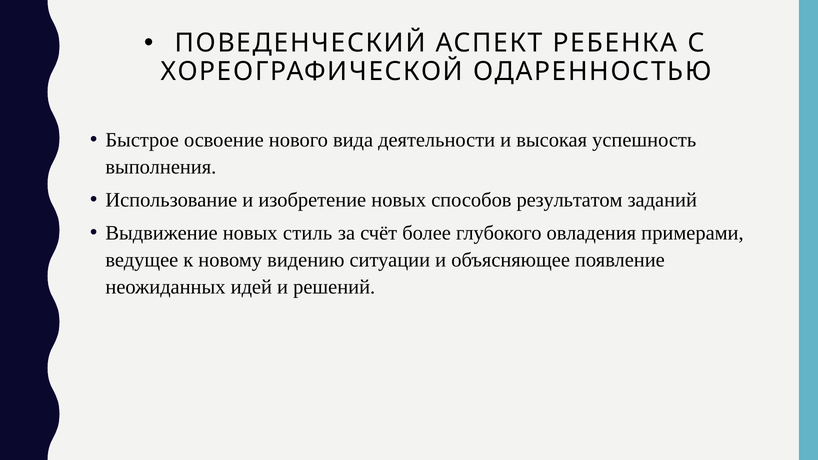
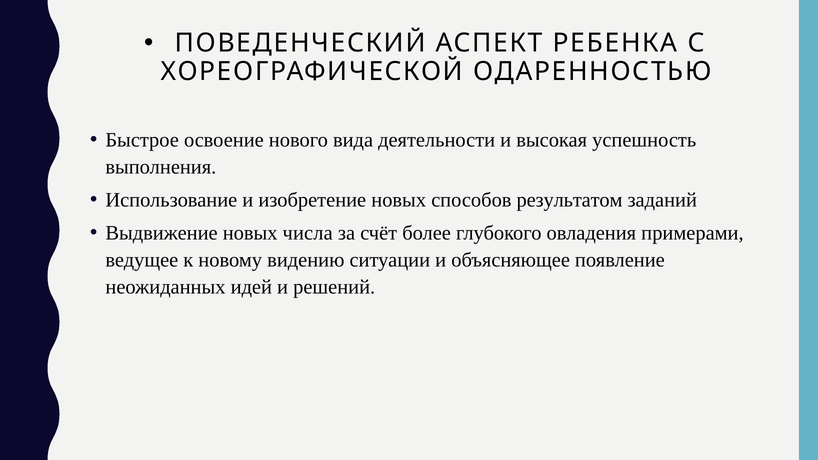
стиль: стиль -> числа (308, 233)
